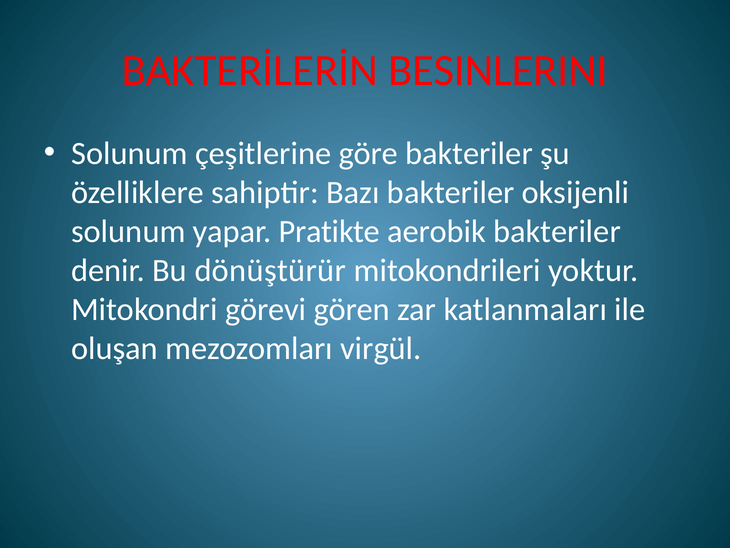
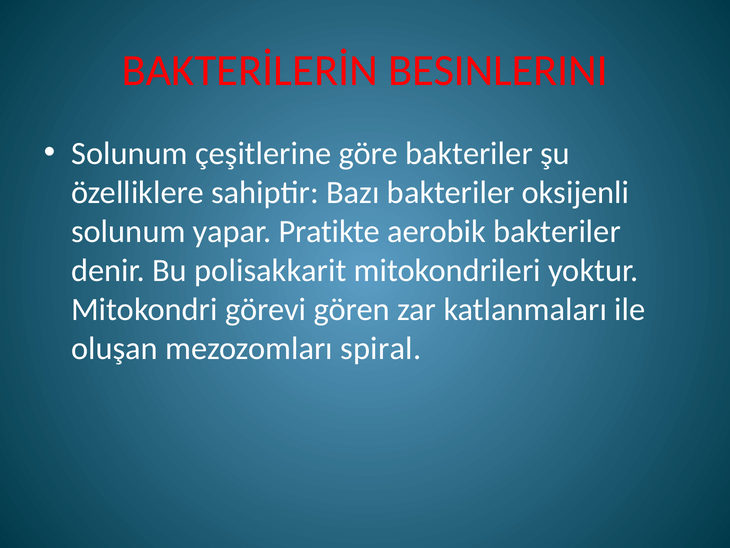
dönüştürür: dönüştürür -> polisakkarit (270, 270)
virgül: virgül -> spiral (381, 348)
